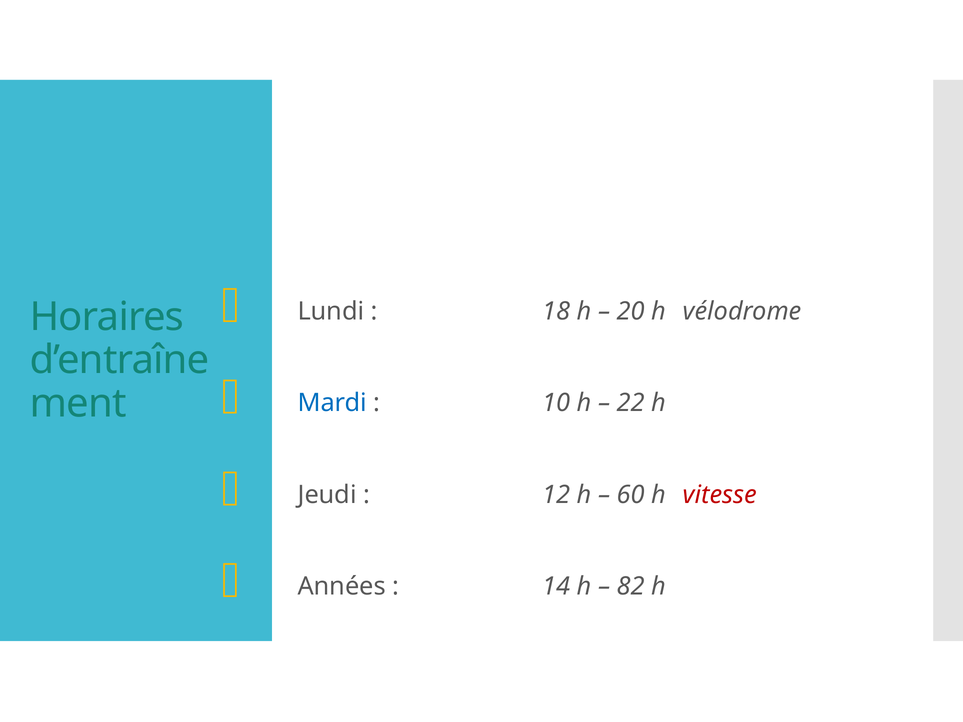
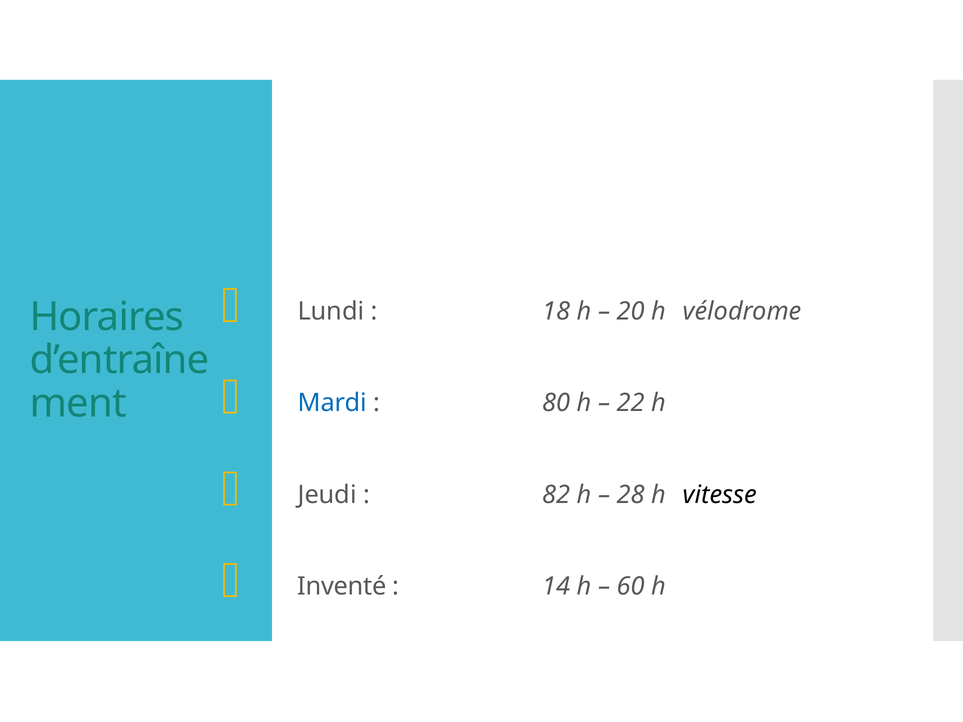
10: 10 -> 80 (556, 403)
12: 12 -> 82 (556, 495)
60: 60 -> 28 (631, 495)
vitesse colour: red -> black (720, 495)
Années: Années -> Inventé (342, 587)
82: 82 -> 60 (631, 587)
